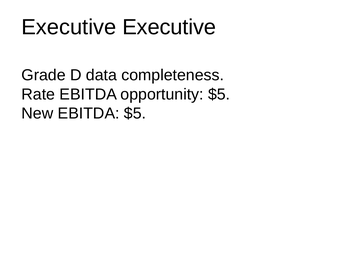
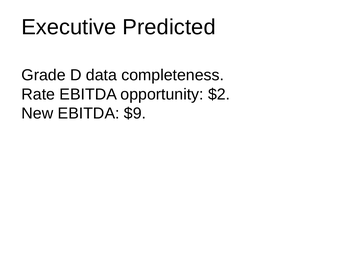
Executive Executive: Executive -> Predicted (169, 27)
opportunity $5: $5 -> $2 (219, 94)
EBITDA $5: $5 -> $9 (135, 113)
